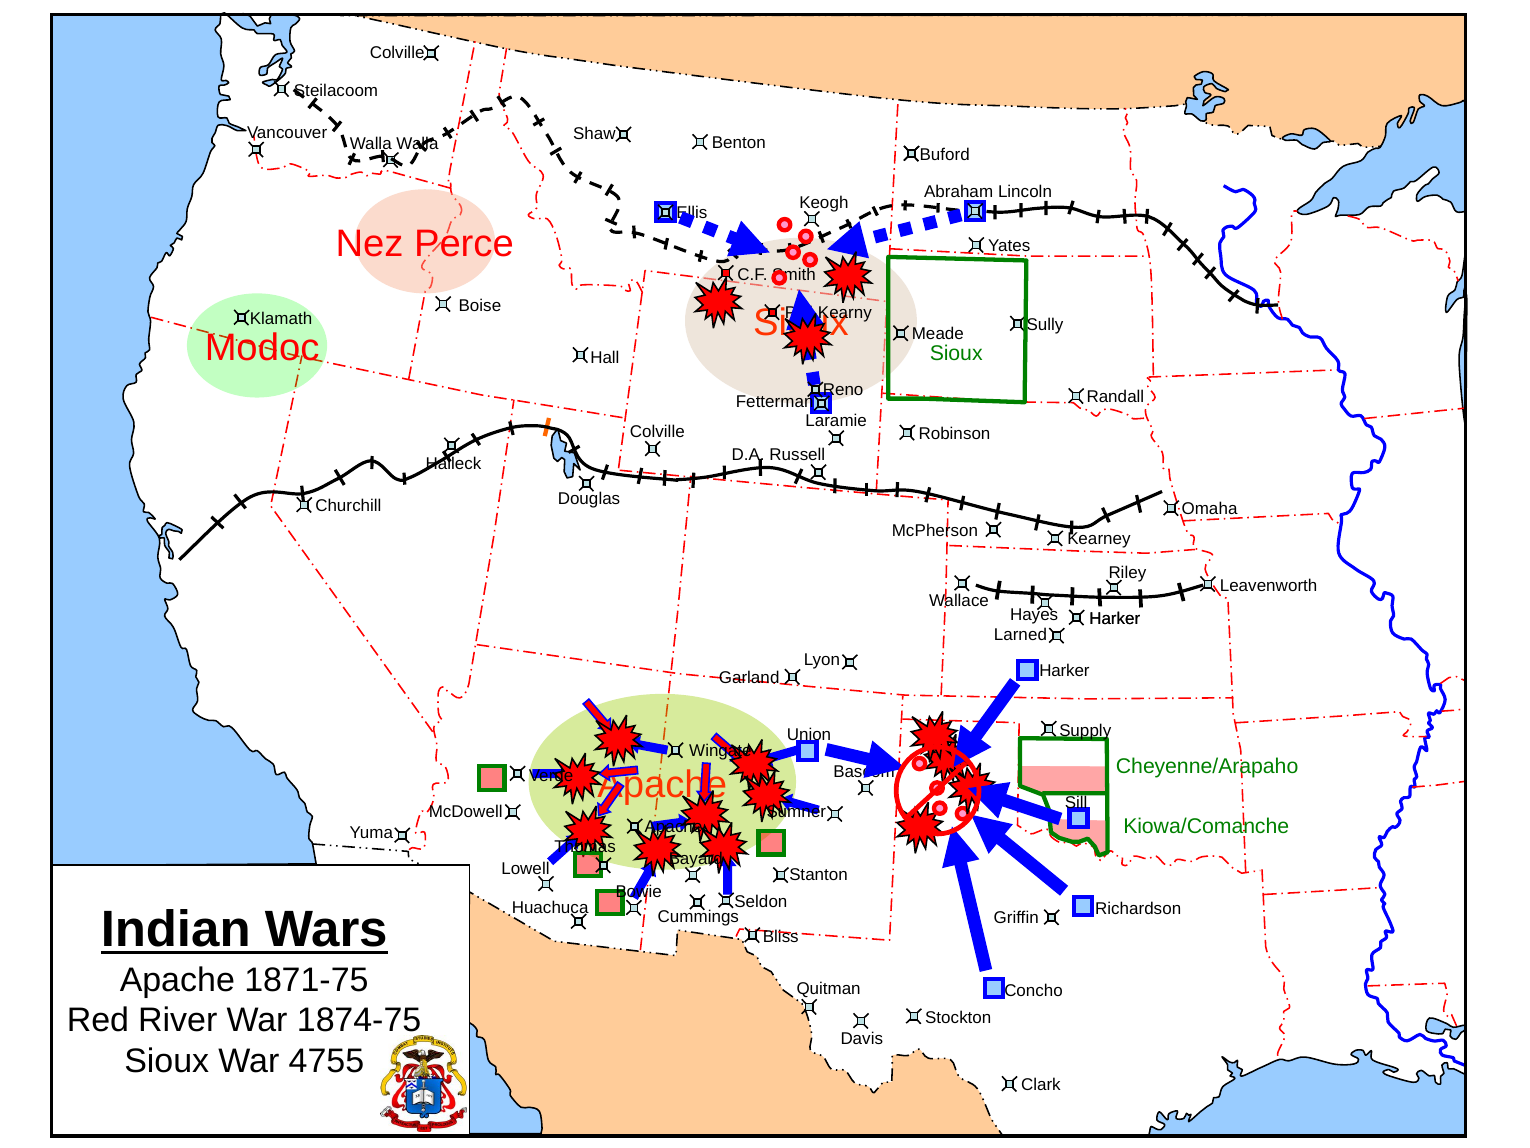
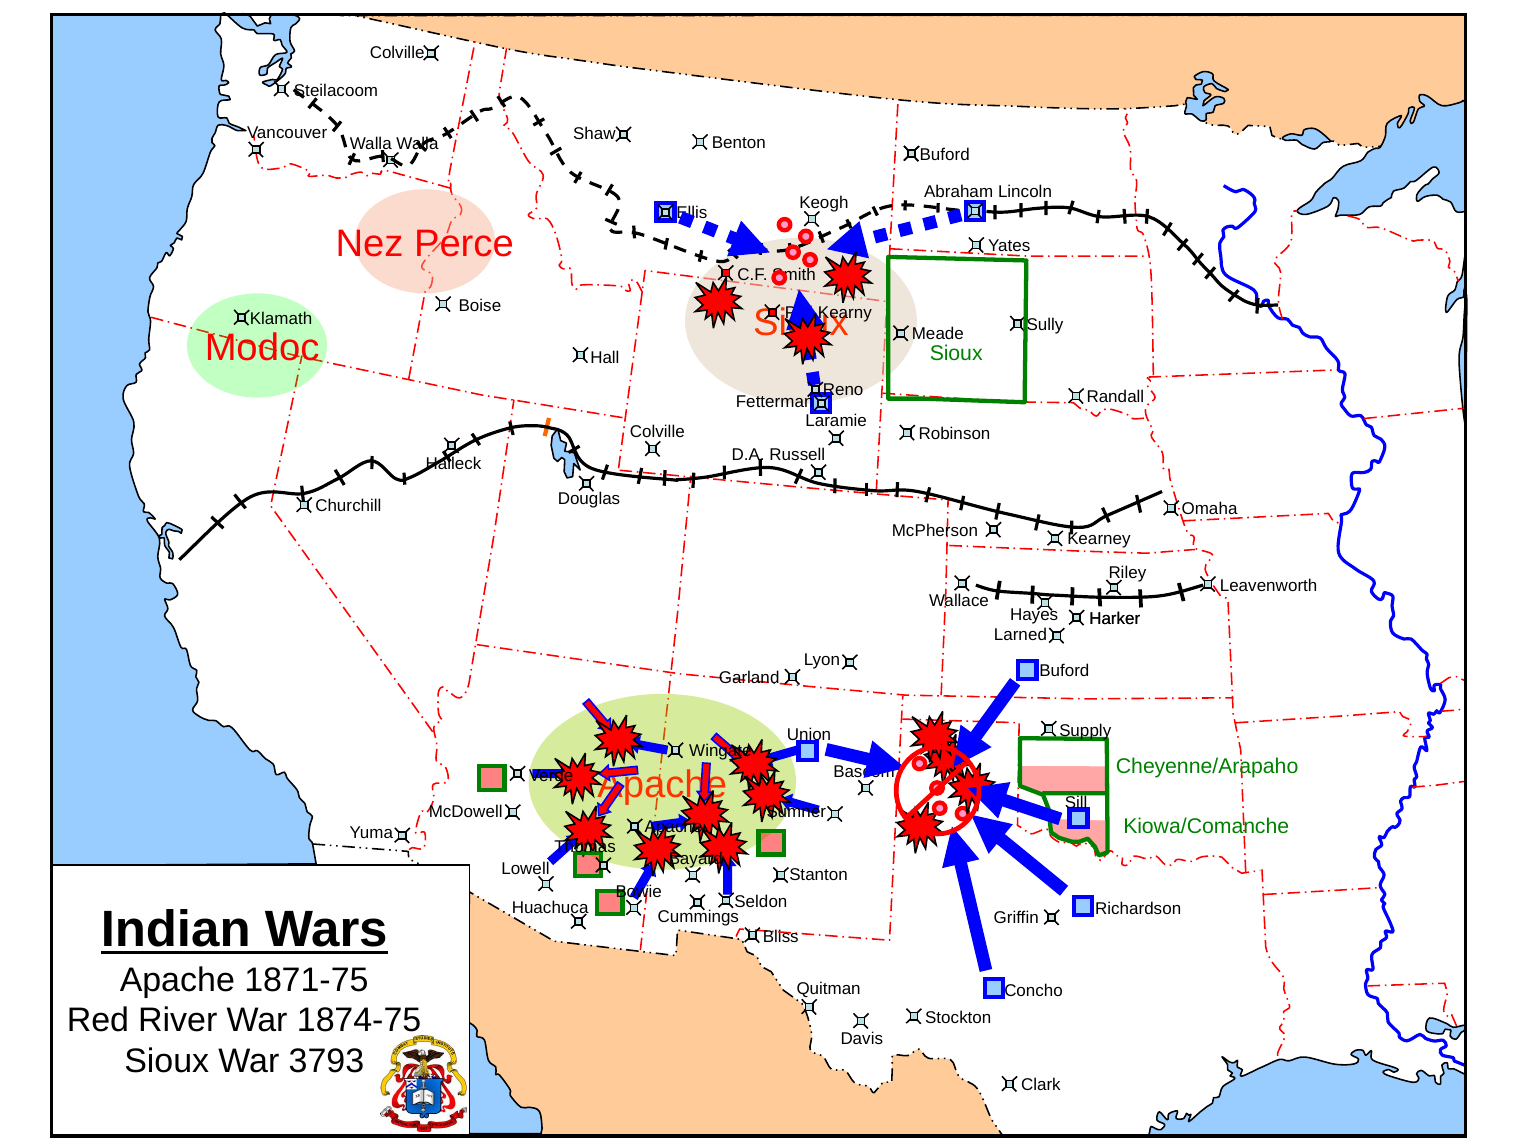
Harker: Harker -> Buford (1064, 671)
4755: 4755 -> 3793 (326, 1061)
